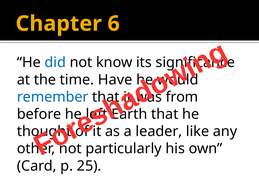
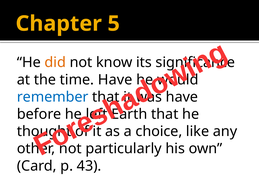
6: 6 -> 5 (114, 24)
did colour: blue -> orange (55, 63)
from: from -> have (182, 97)
leader: leader -> choice (159, 132)
25: 25 -> 43 (89, 166)
